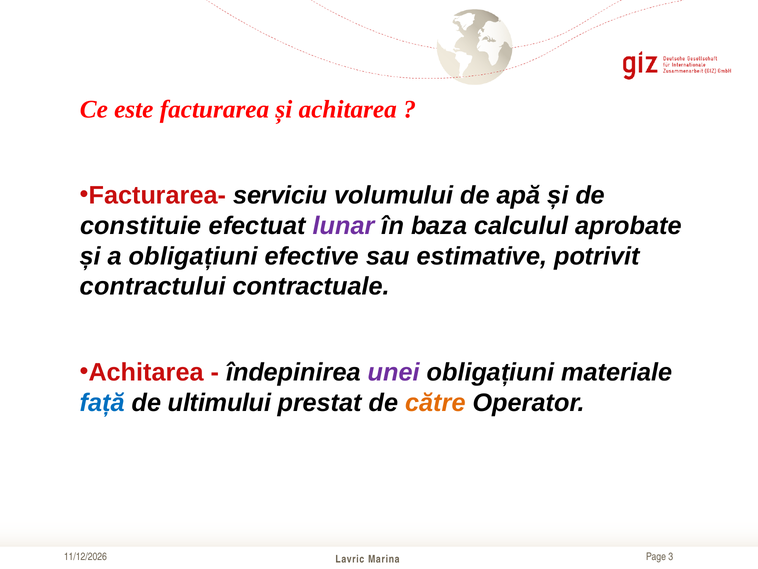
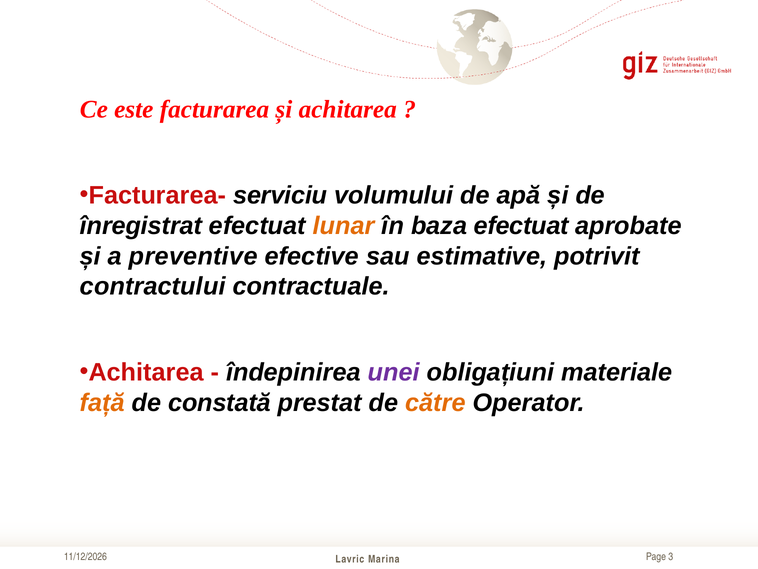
constituie: constituie -> înregistrat (141, 226)
lunar colour: purple -> orange (344, 226)
baza calculul: calculul -> efectuat (521, 226)
a obligațiuni: obligațiuni -> preventive (193, 256)
față colour: blue -> orange (102, 402)
ultimului: ultimului -> constată (220, 402)
